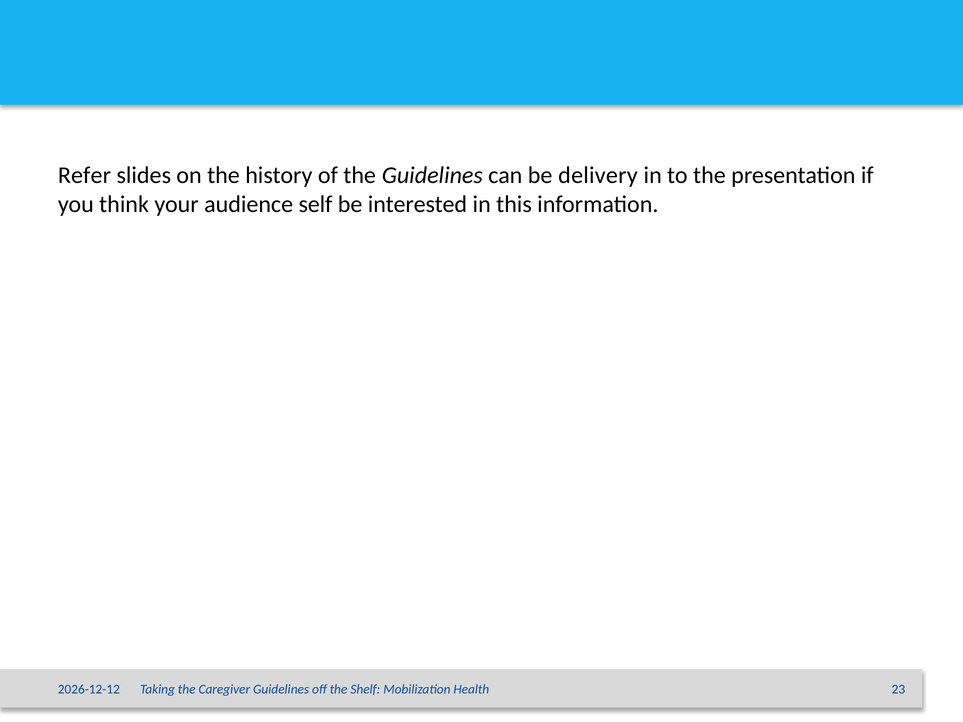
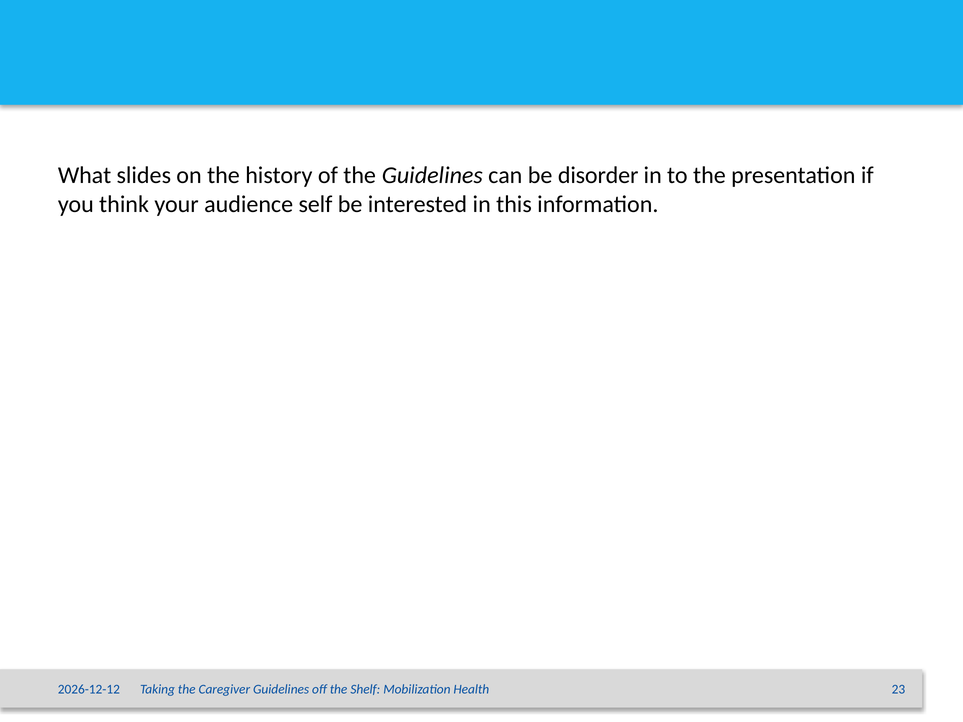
Refer: Refer -> What (85, 175)
delivery: delivery -> disorder (598, 175)
